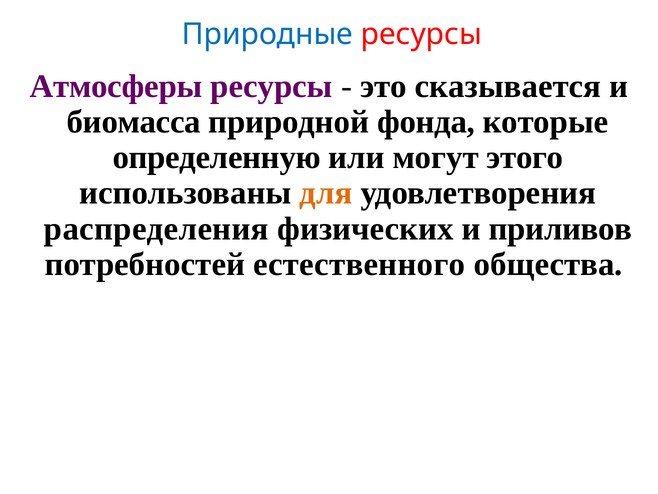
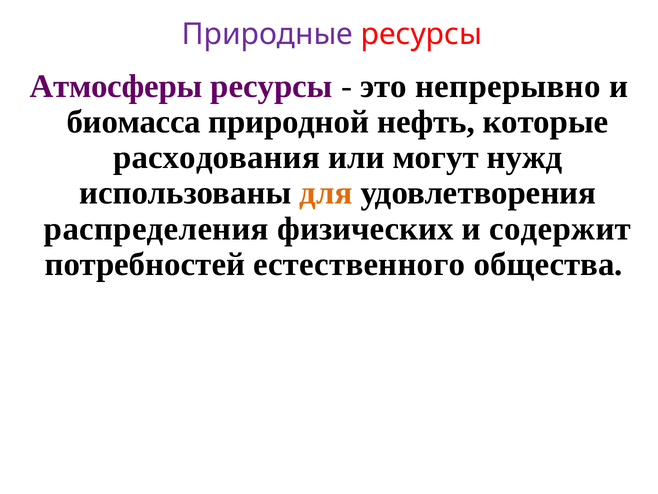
Природные colour: blue -> purple (267, 34)
сказывается: сказывается -> непрерывно (508, 86)
фонда: фонда -> нефть (426, 122)
определенную: определенную -> расходования (216, 157)
этого: этого -> нужд (525, 157)
приливов: приливов -> содержит (560, 228)
